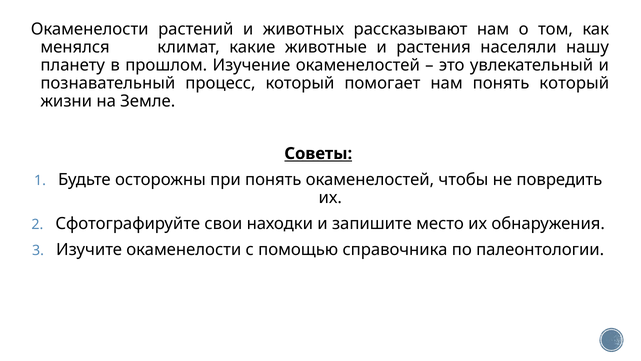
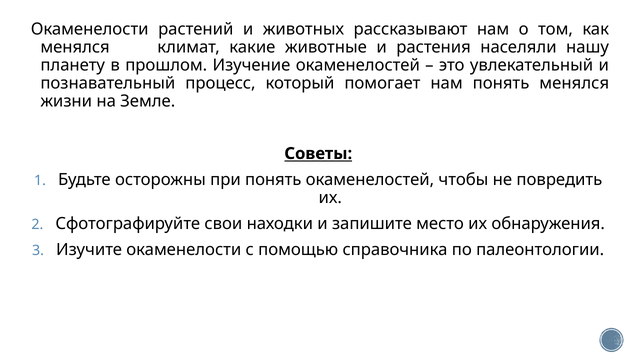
понять который: который -> менялся (574, 83)
